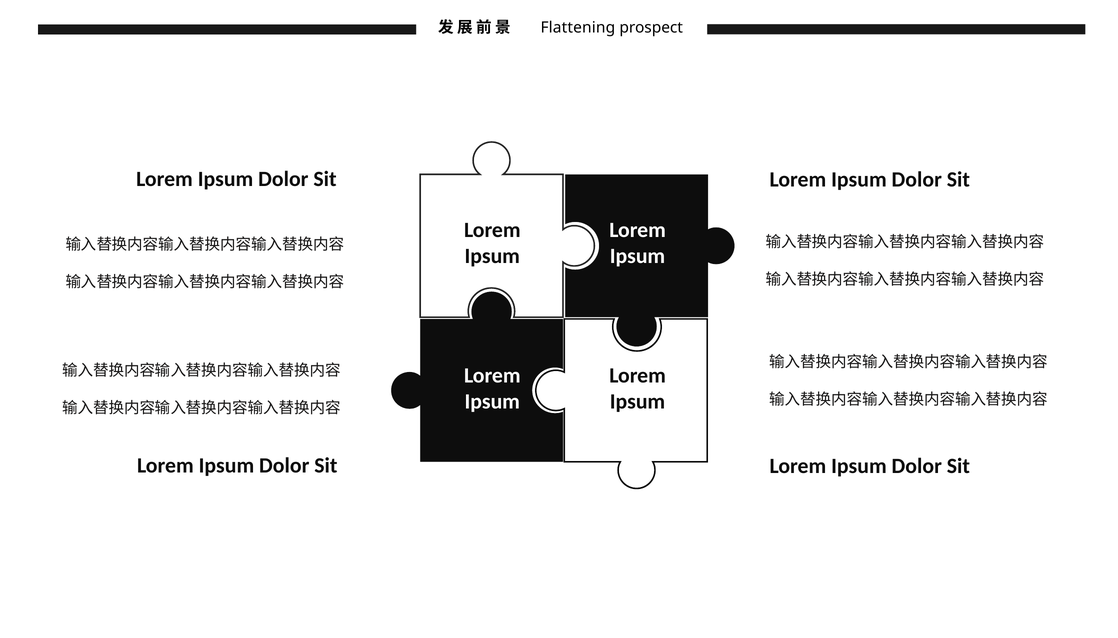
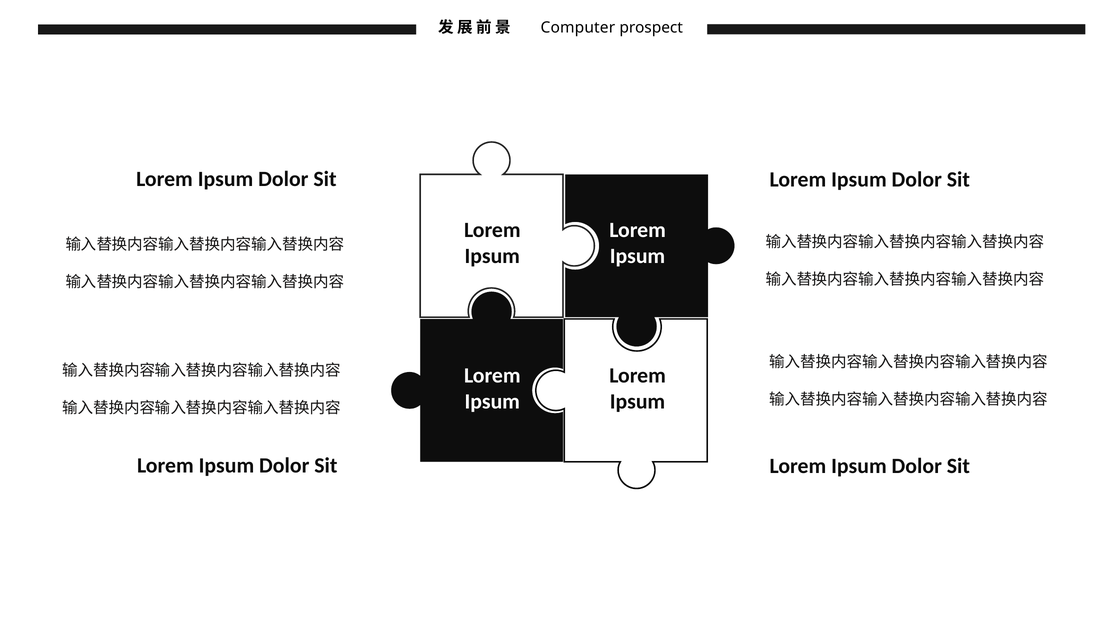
Flattening: Flattening -> Computer (578, 28)
